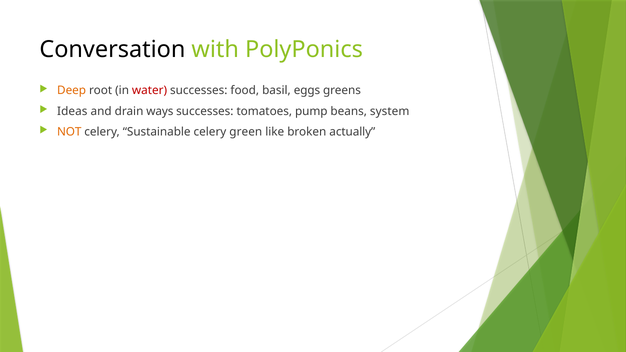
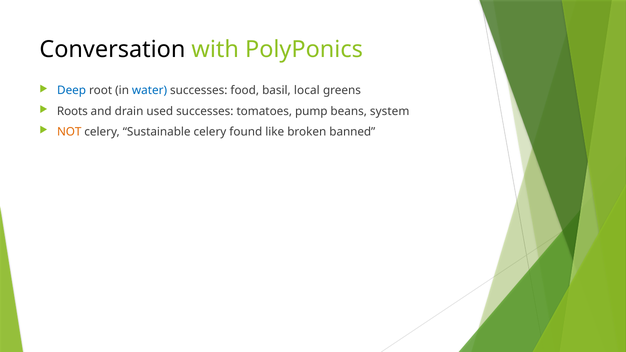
Deep colour: orange -> blue (72, 91)
water colour: red -> blue (150, 91)
eggs: eggs -> local (307, 91)
Ideas: Ideas -> Roots (72, 111)
ways: ways -> used (160, 111)
green: green -> found (246, 132)
actually: actually -> banned (352, 132)
